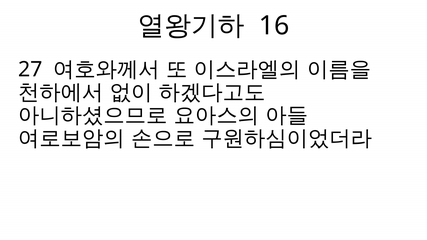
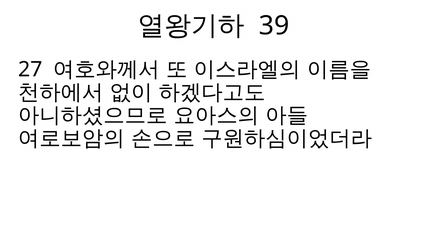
16: 16 -> 39 (274, 26)
